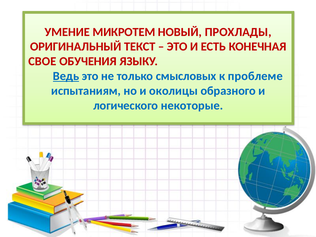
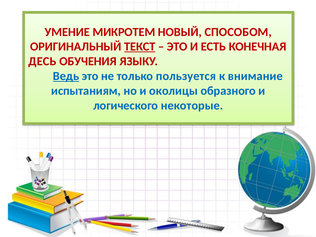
ПРОХЛАДЫ: ПРОХЛАДЫ -> СПОСОБОМ (238, 32)
ТЕКСТ underline: none -> present (140, 47)
СВОЕ: СВОЕ -> ДЕСЬ (42, 61)
смысловых: смысловых -> пользуется (186, 76)
проблеме: проблеме -> внимание (255, 76)
